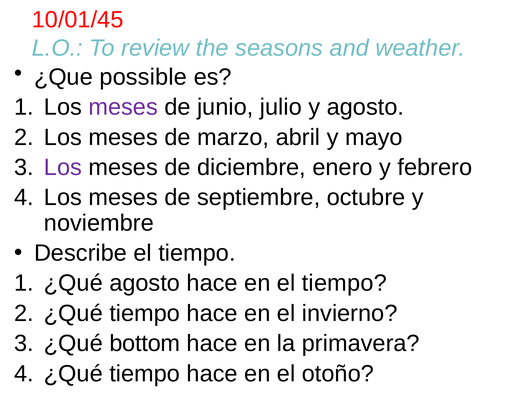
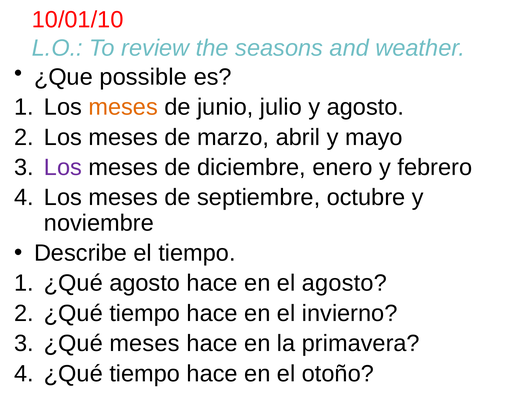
10/01/45: 10/01/45 -> 10/01/10 (78, 20)
meses colour: purple -> orange (123, 107)
en el tiempo: tiempo -> agosto (344, 284)
¿Qué bottom: bottom -> meses (145, 344)
